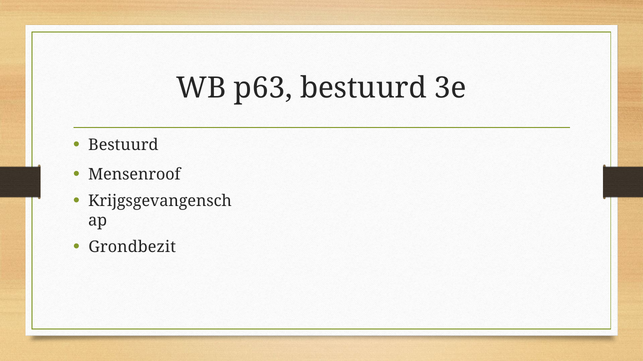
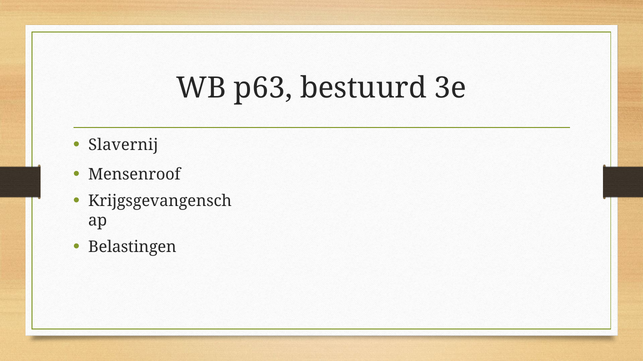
Bestuurd: Bestuurd -> Slavernij (123, 145)
Grondbezit: Grondbezit -> Belastingen (132, 247)
